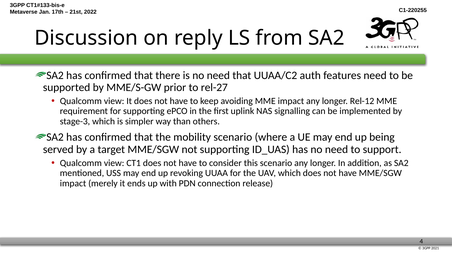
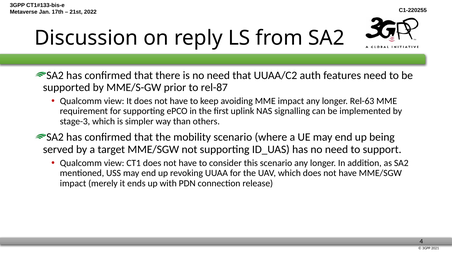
rel-27: rel-27 -> rel-87 (214, 88)
Rel-12: Rel-12 -> Rel-63 (362, 101)
